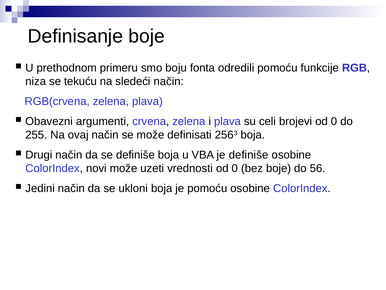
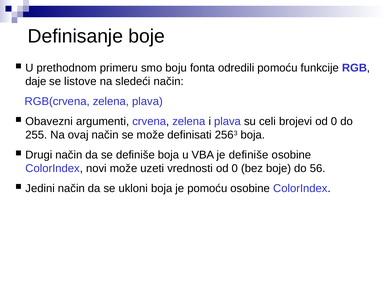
niza: niza -> daje (36, 81)
tekuću: tekuću -> listove (80, 81)
